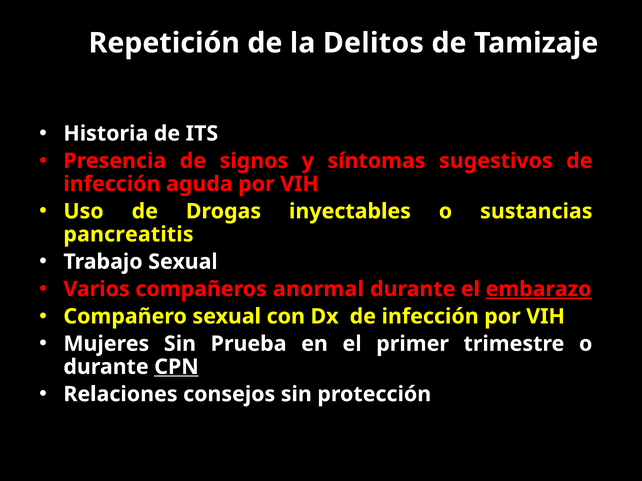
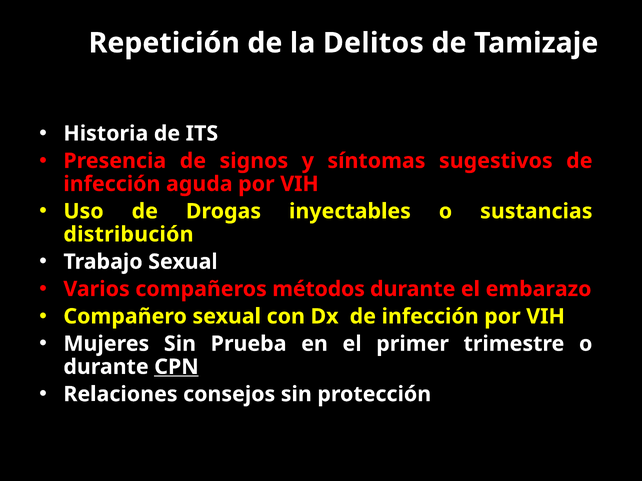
pancreatitis: pancreatitis -> distribución (128, 235)
anormal: anormal -> métodos (319, 289)
embarazo underline: present -> none (539, 289)
